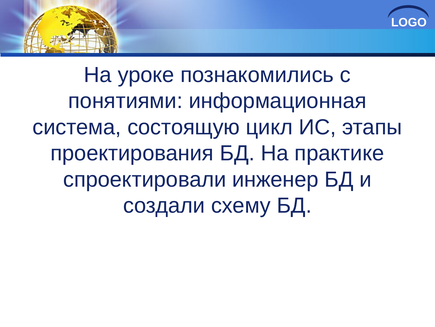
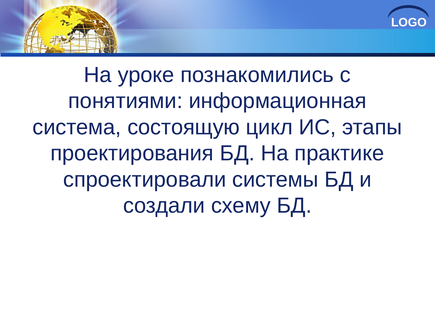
инженер: инженер -> системы (275, 179)
